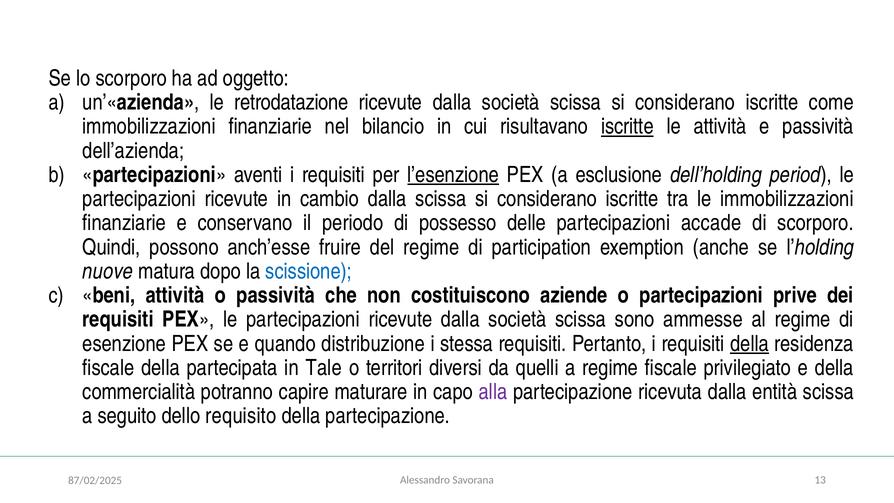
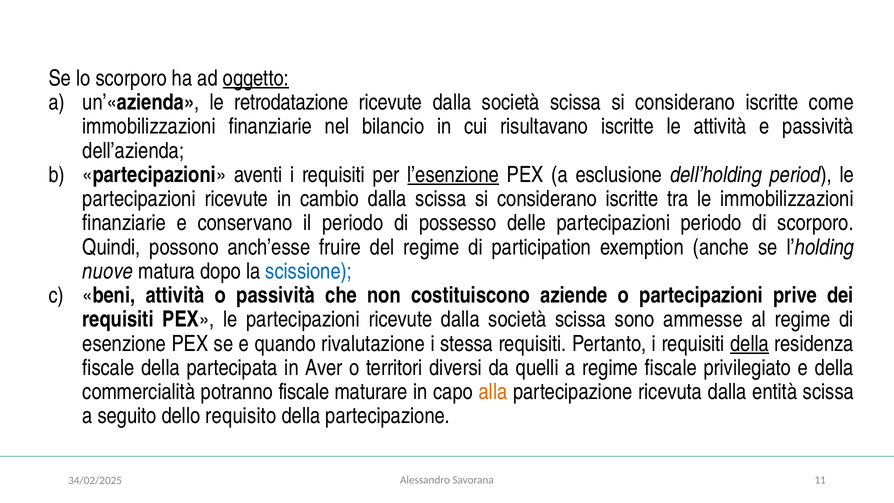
oggetto underline: none -> present (256, 78)
iscritte underline: present -> none (627, 126)
partecipazioni accade: accade -> periodo (711, 223)
distribuzione: distribuzione -> rivalutazione (373, 344)
Tale: Tale -> Aver (324, 368)
potranno capire: capire -> fiscale (304, 392)
alla colour: purple -> orange (493, 392)
13: 13 -> 11 (820, 480)
87/02/2025: 87/02/2025 -> 34/02/2025 (95, 480)
